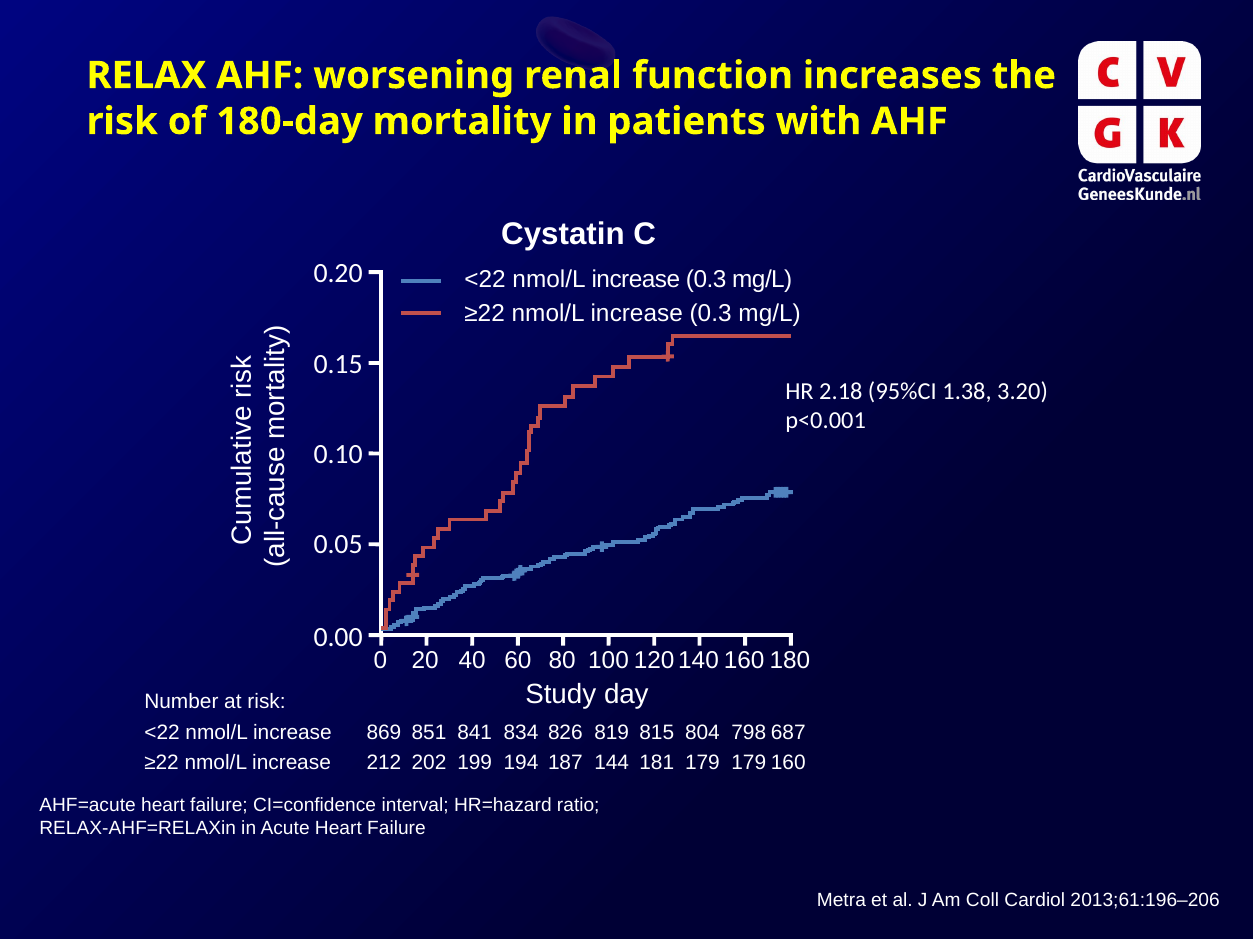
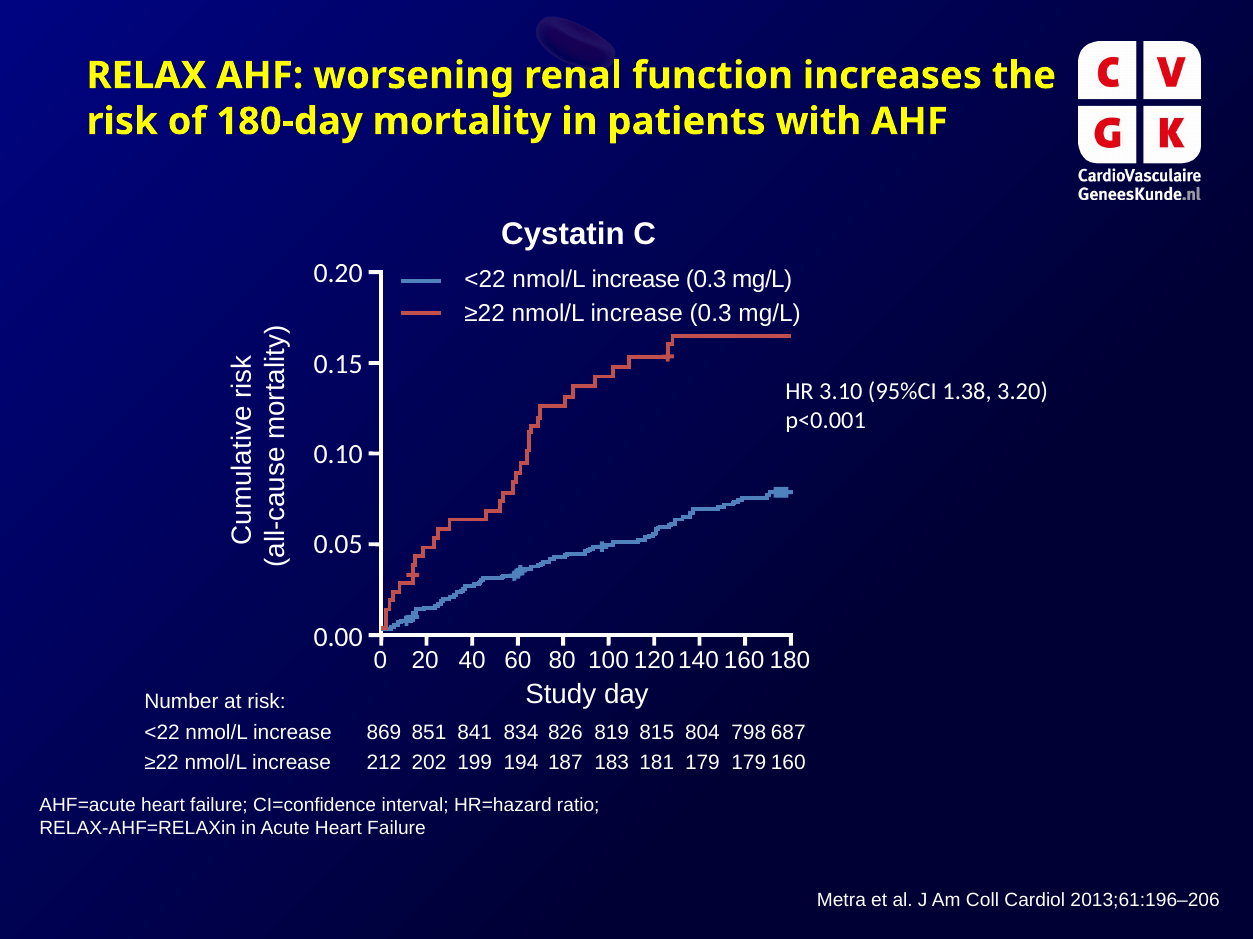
2.18: 2.18 -> 3.10 (841, 392)
144: 144 -> 183 (612, 763)
